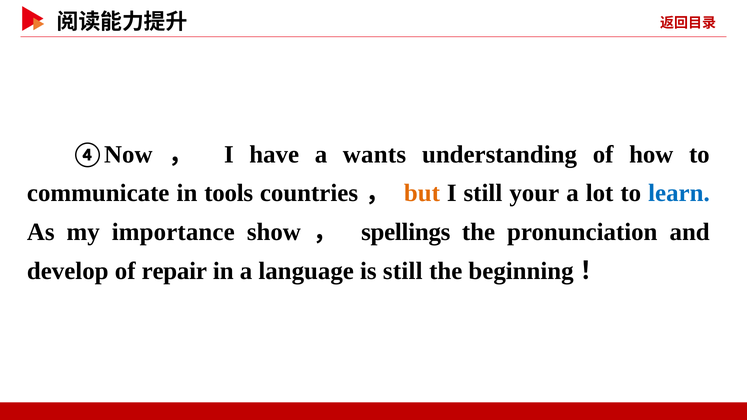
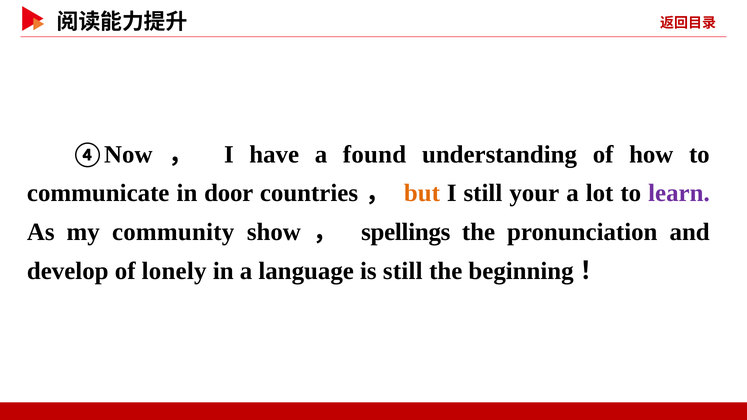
wants: wants -> found (374, 154)
tools: tools -> door (229, 193)
learn colour: blue -> purple (679, 193)
importance: importance -> community (173, 232)
repair: repair -> lonely (174, 271)
